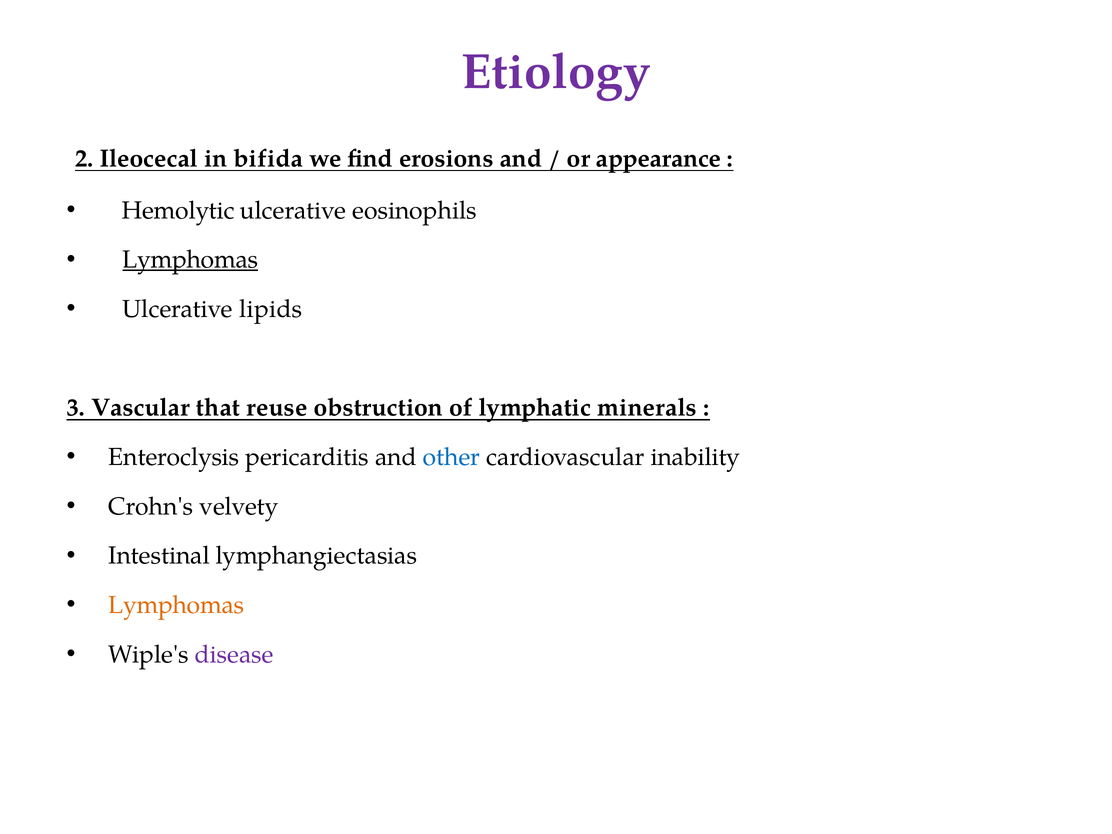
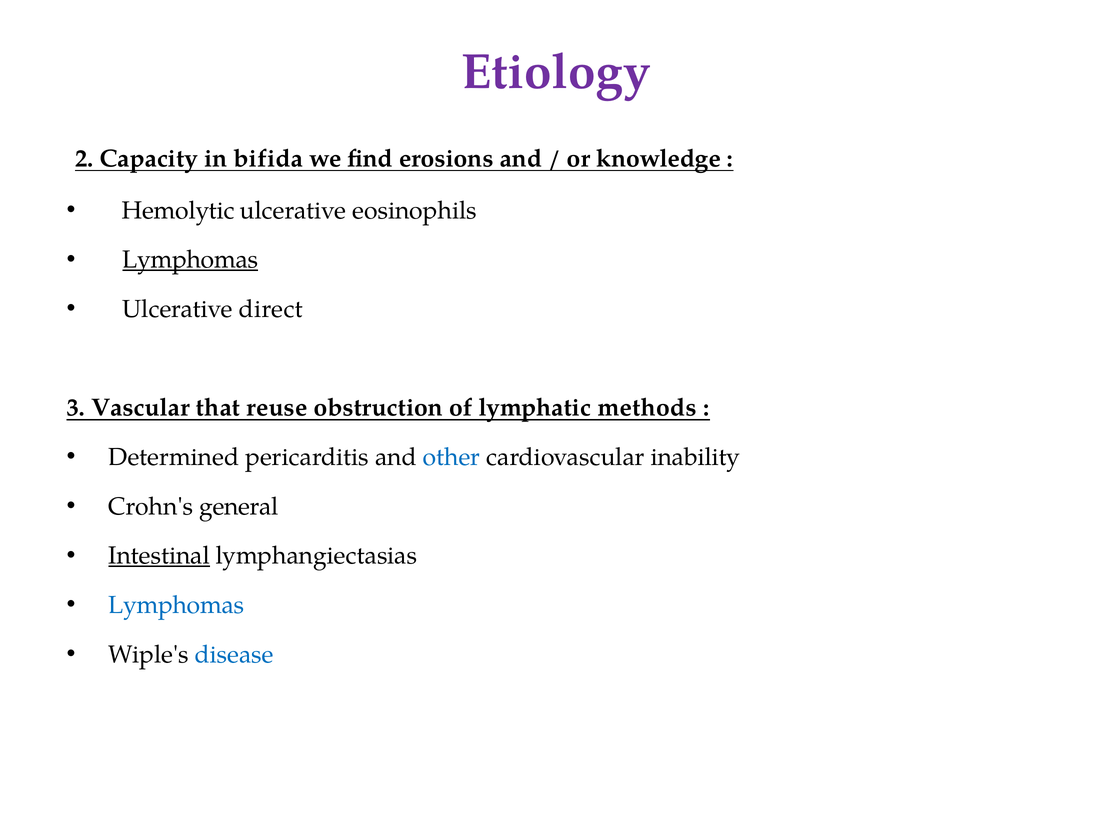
Ileocecal: Ileocecal -> Capacity (149, 159)
appearance: appearance -> knowledge (659, 159)
lipids: lipids -> direct (271, 309)
minerals: minerals -> methods (647, 408)
Enteroclysis: Enteroclysis -> Determined (174, 457)
velvety: velvety -> general (239, 506)
Intestinal underline: none -> present (159, 556)
Lymphomas colour: orange -> blue (176, 605)
disease colour: purple -> blue (234, 654)
